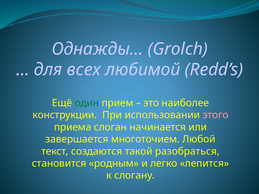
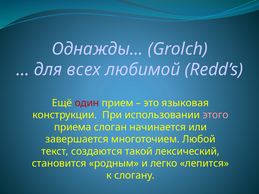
один colour: green -> red (87, 103)
наиболее: наиболее -> языковая (185, 103)
разобраться: разобраться -> лексический (187, 151)
